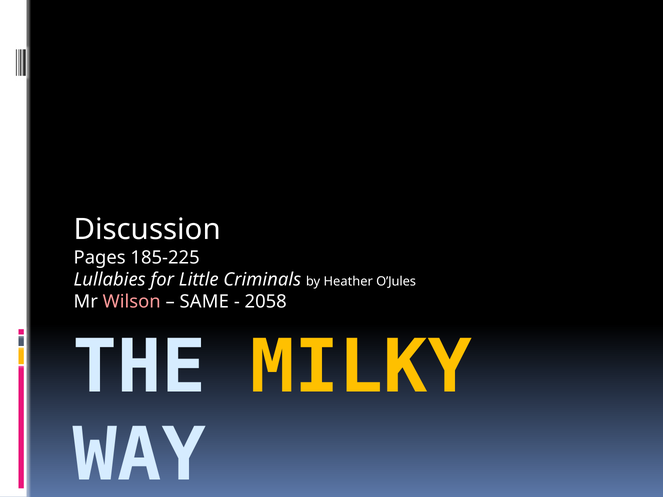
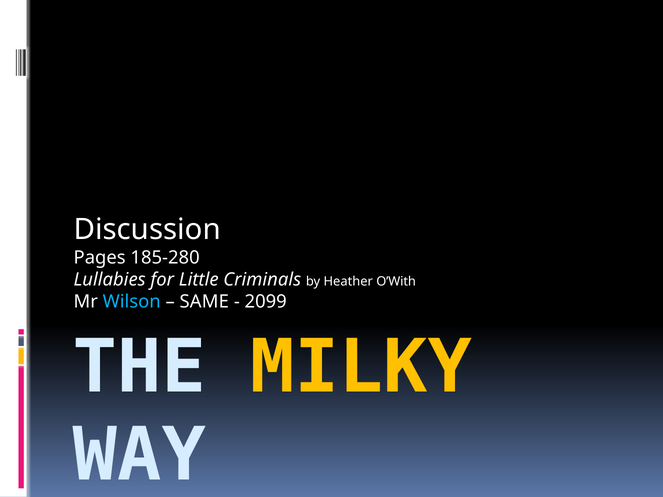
185-225: 185-225 -> 185-280 (165, 258)
O’Jules: O’Jules -> O’With (396, 282)
Wilson colour: pink -> light blue (132, 302)
2058: 2058 -> 2099 (266, 302)
